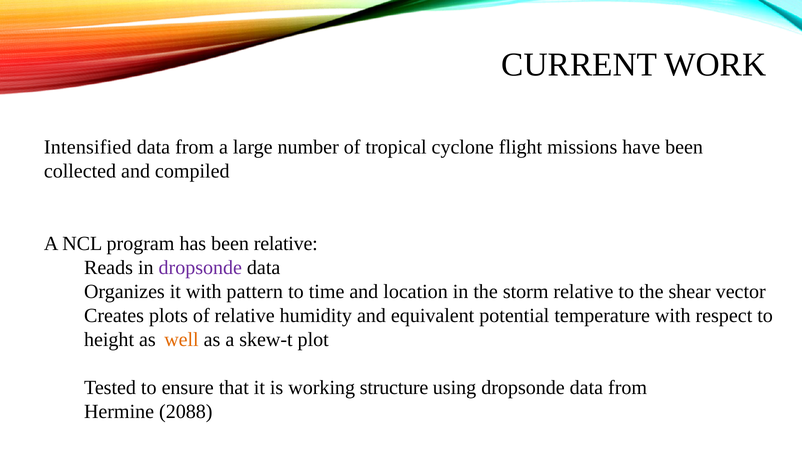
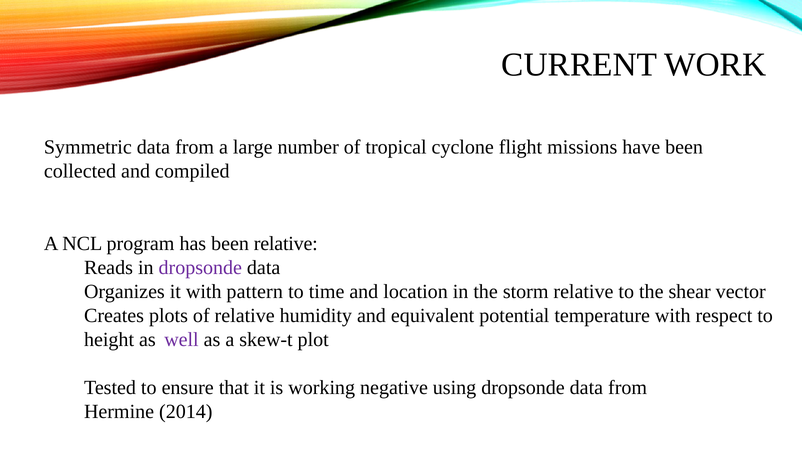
Intensified: Intensified -> Symmetric (88, 147)
well colour: orange -> purple (181, 340)
structure: structure -> negative (394, 388)
2088: 2088 -> 2014 (186, 412)
